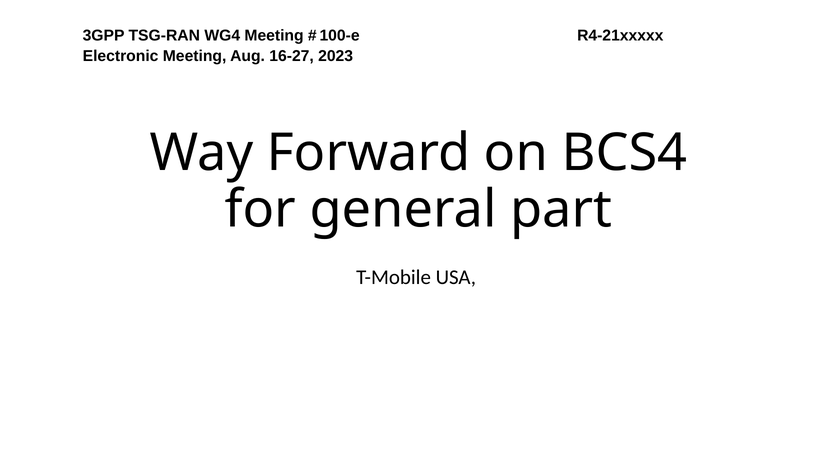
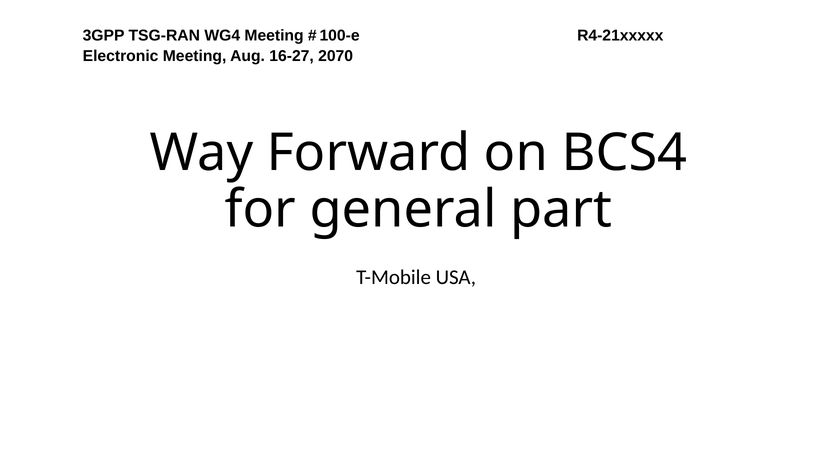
2023: 2023 -> 2070 (336, 56)
